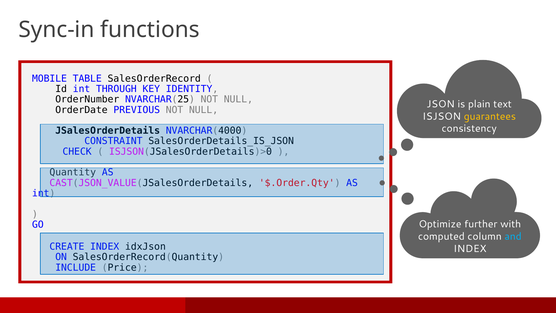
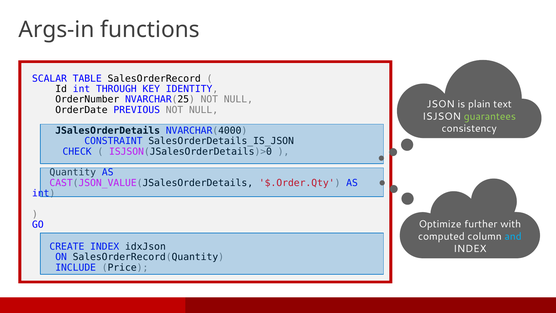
Sync-in: Sync-in -> Args-in (56, 30)
MOBILE: MOBILE -> SCALAR (49, 78)
guarantees colour: yellow -> light green (490, 116)
